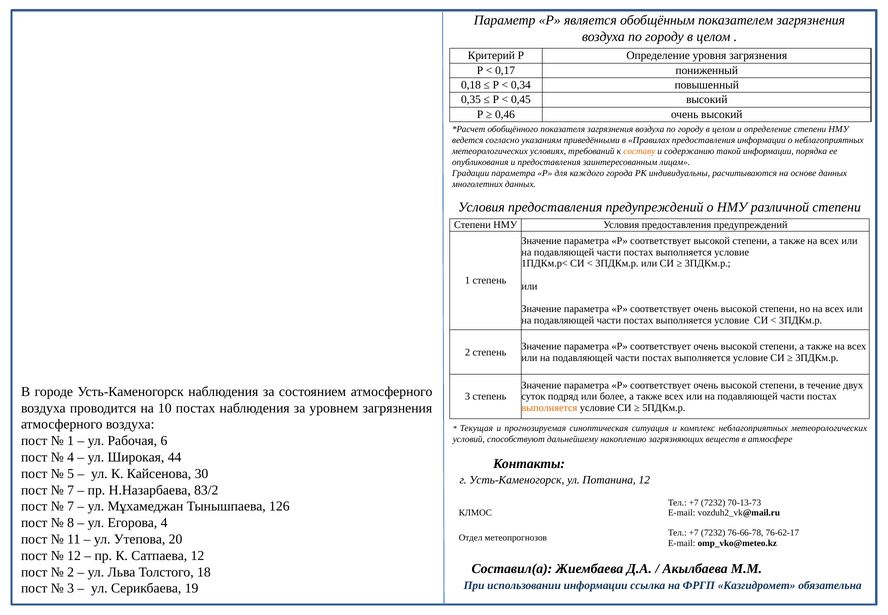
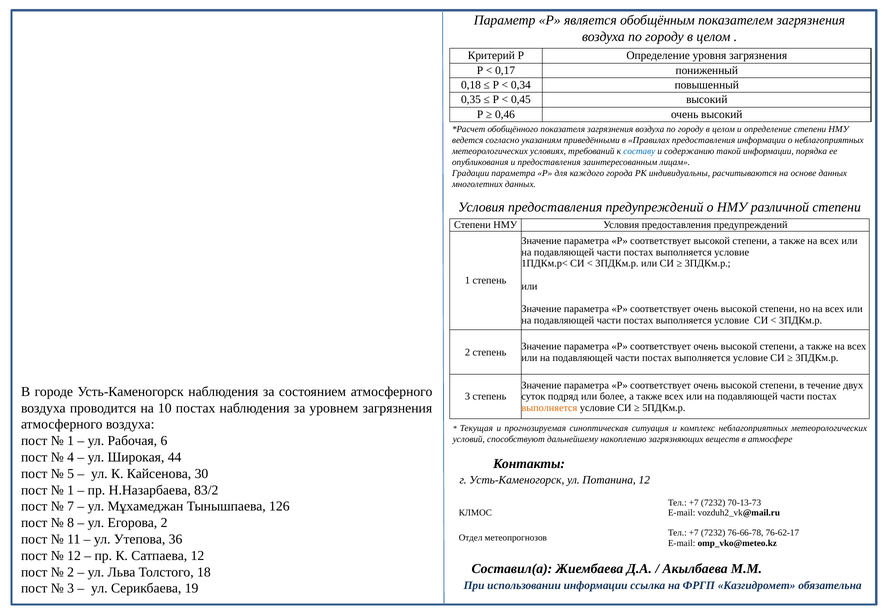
составу colour: orange -> blue (639, 151)
7: 7 -> 1 (71, 490)
Егорова 4: 4 -> 2 (164, 523)
20: 20 -> 36 (176, 539)
